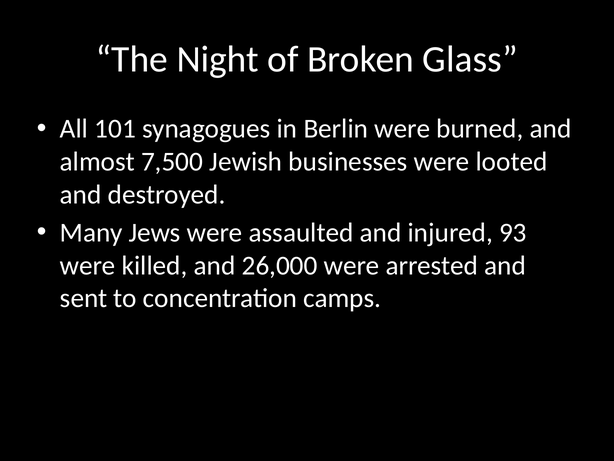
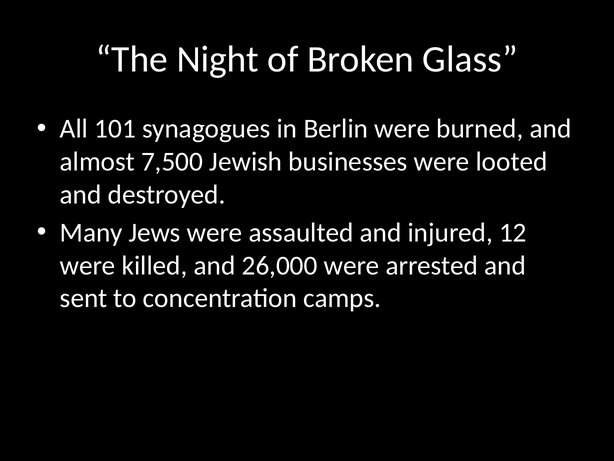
93: 93 -> 12 (513, 233)
